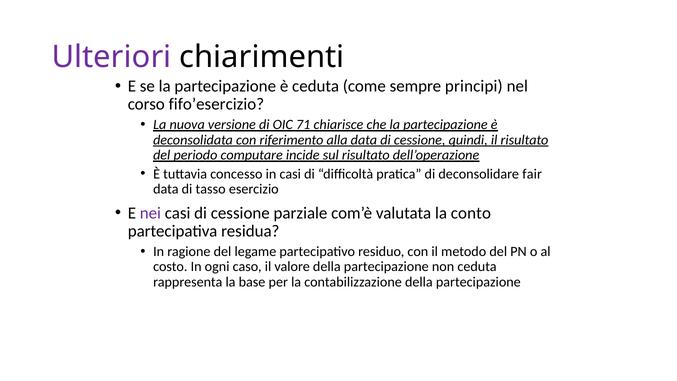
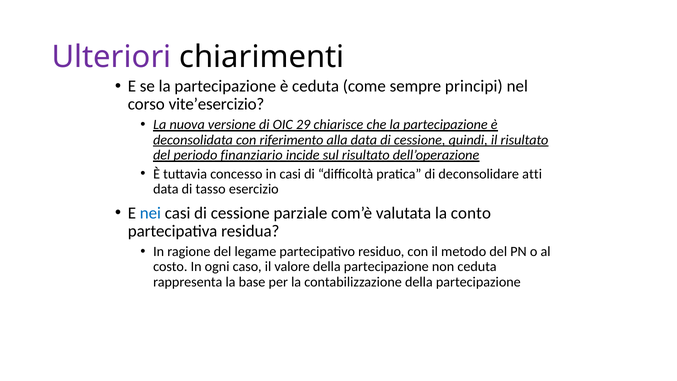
fifo’esercizio: fifo’esercizio -> vite’esercizio (216, 104)
71: 71 -> 29 (303, 125)
computare: computare -> finanziario (252, 155)
fair: fair -> atti (532, 174)
nei colour: purple -> blue (150, 213)
